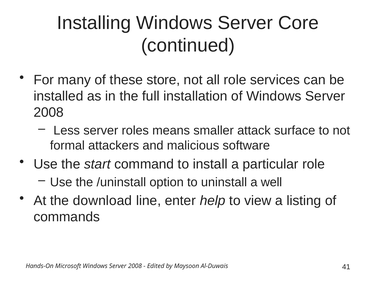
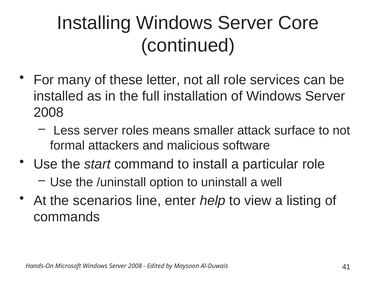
store: store -> letter (163, 80)
download: download -> scenarios (102, 201)
